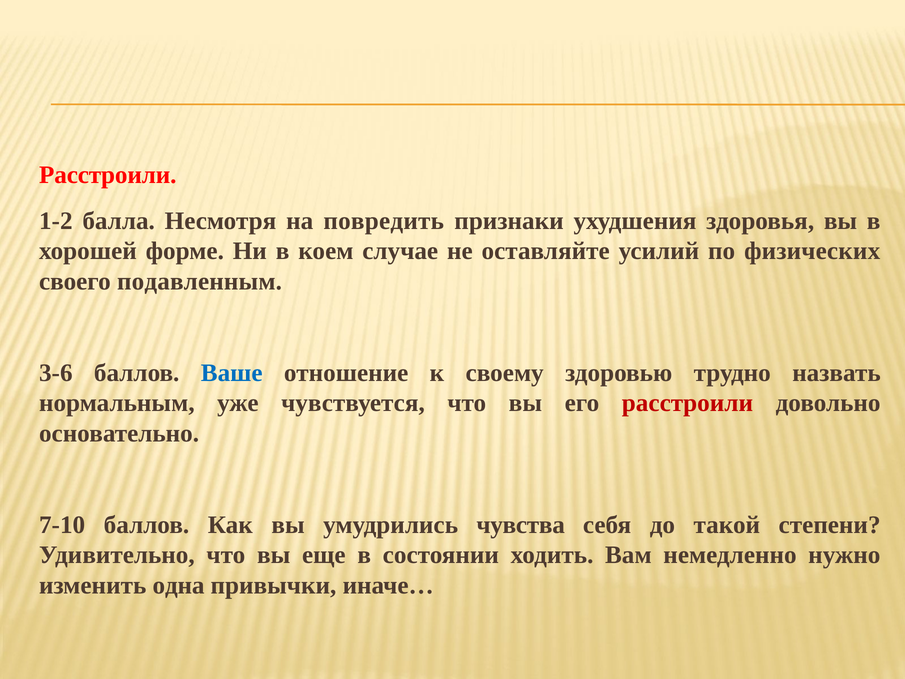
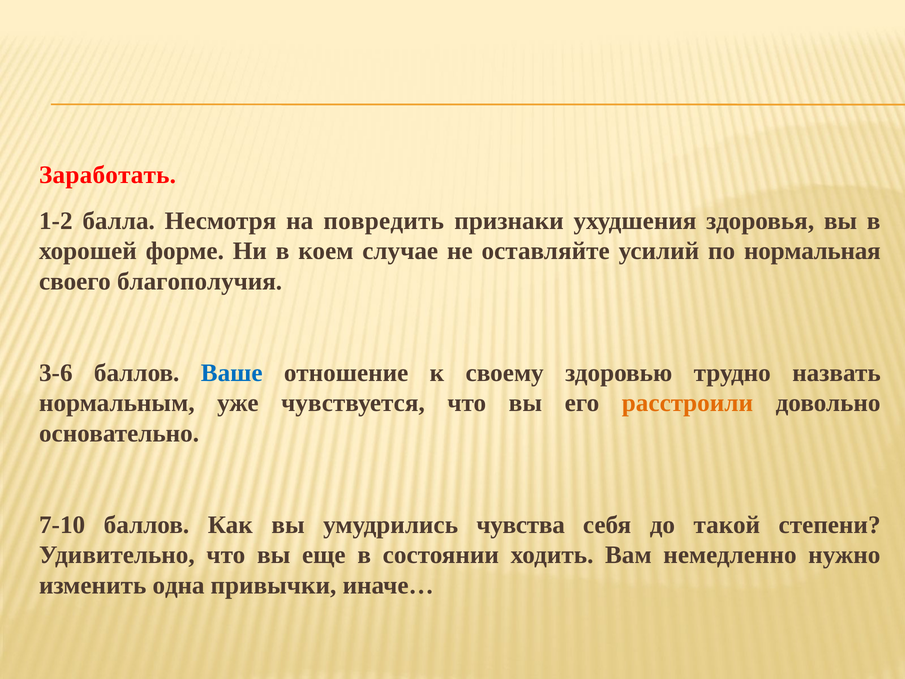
Расстроили: Расстроили -> Заработать (108, 175)
физических: физических -> нормальная (812, 251)
подавленным: подавленным -> благополучия (200, 281)
расстроили colour: red -> orange (687, 403)
